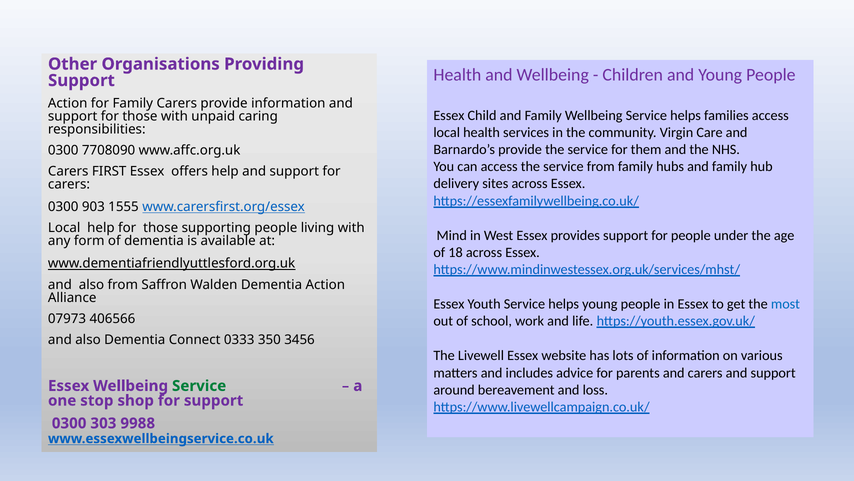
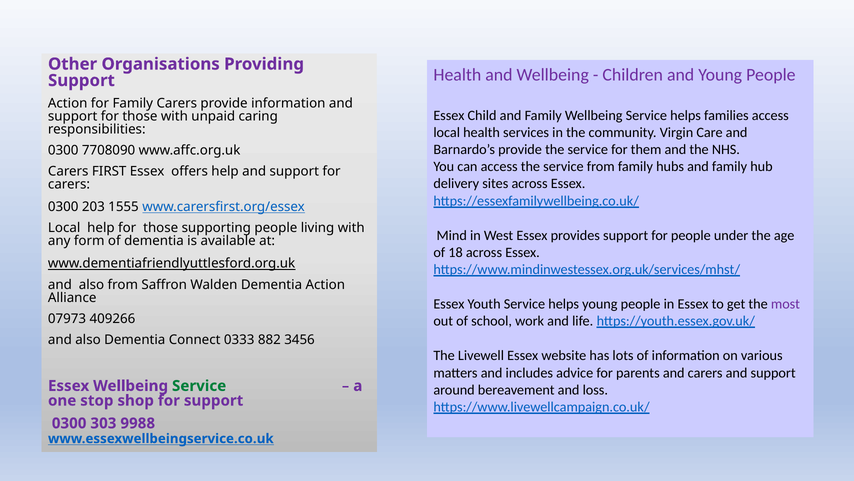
903: 903 -> 203 (93, 206)
most colour: blue -> purple (785, 304)
406566: 406566 -> 409266 (112, 318)
350: 350 -> 882 (269, 339)
